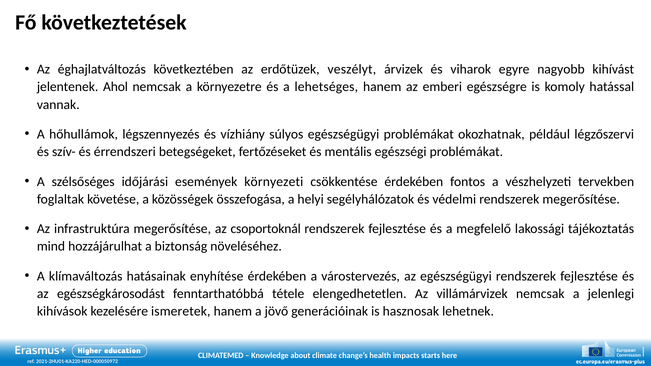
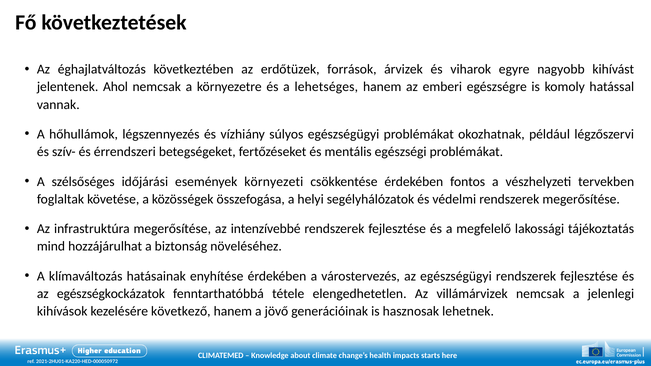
veszélyt: veszélyt -> források (352, 69)
csoportoknál: csoportoknál -> intenzívebbé (266, 229)
egészségkárosodást: egészségkárosodást -> egészségkockázatok (111, 294)
ismeretek: ismeretek -> következő (181, 311)
